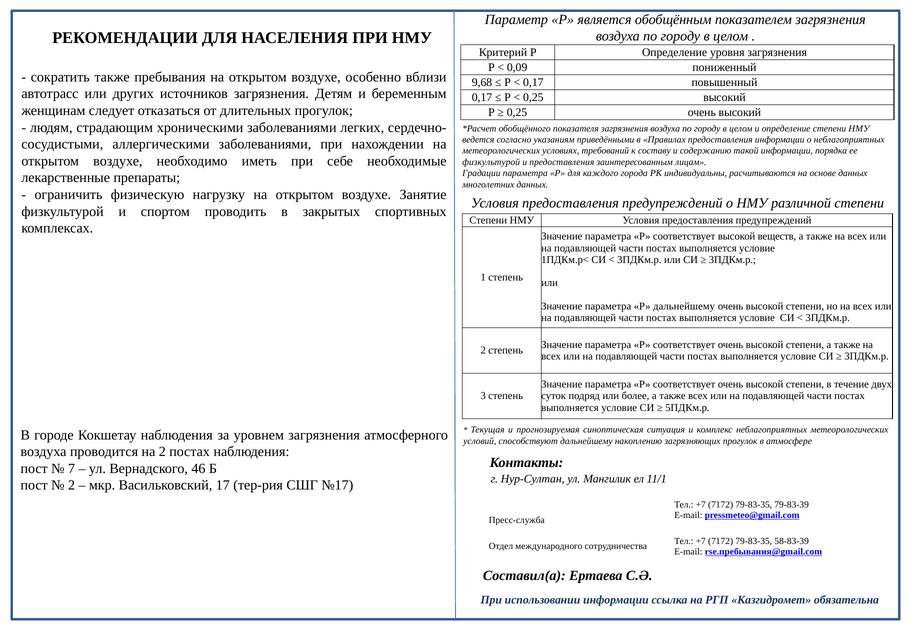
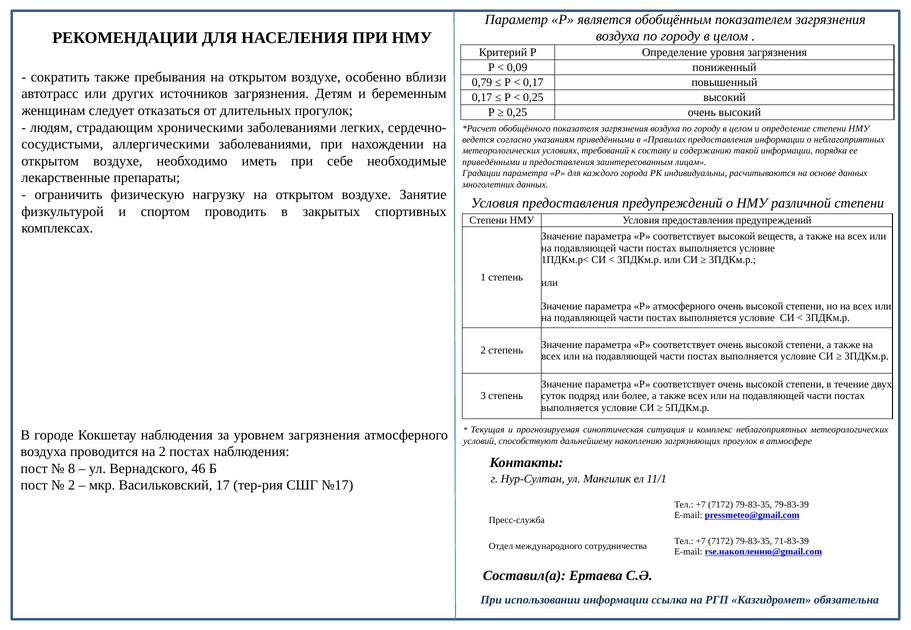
9,68: 9,68 -> 0,79 (482, 82)
физкультурой: физкультурой -> приведёнными (491, 162)
Р дальнейшему: дальнейшему -> атмосферного (684, 307)
7: 7 -> 8 (72, 469)
58-83-39: 58-83-39 -> 71-83-39 (792, 542)
rse.пребывания@gmail.com: rse.пребывания@gmail.com -> rse.накоплению@gmail.com (763, 552)
